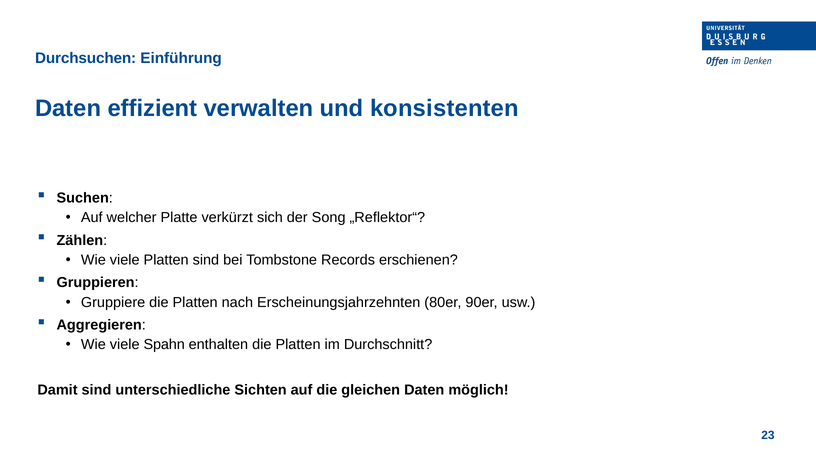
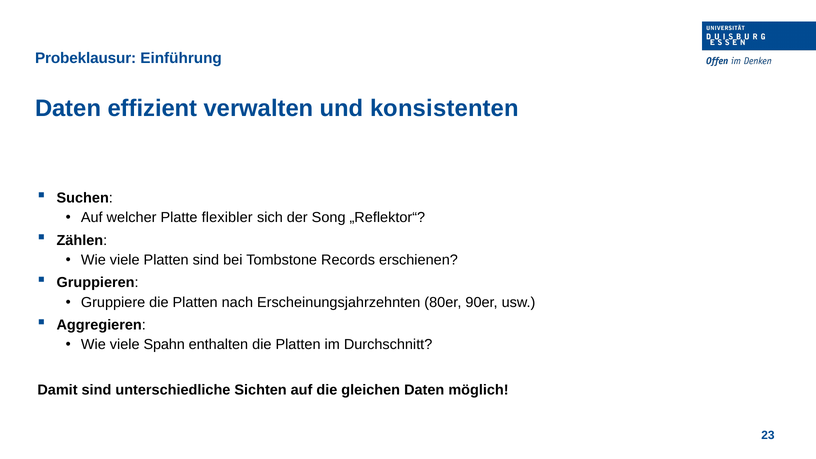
Durchsuchen: Durchsuchen -> Probeklausur (86, 58)
verkürzt: verkürzt -> flexibler (227, 218)
